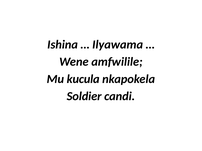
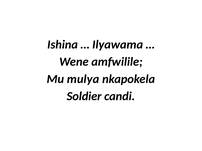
kucula: kucula -> mulya (83, 79)
